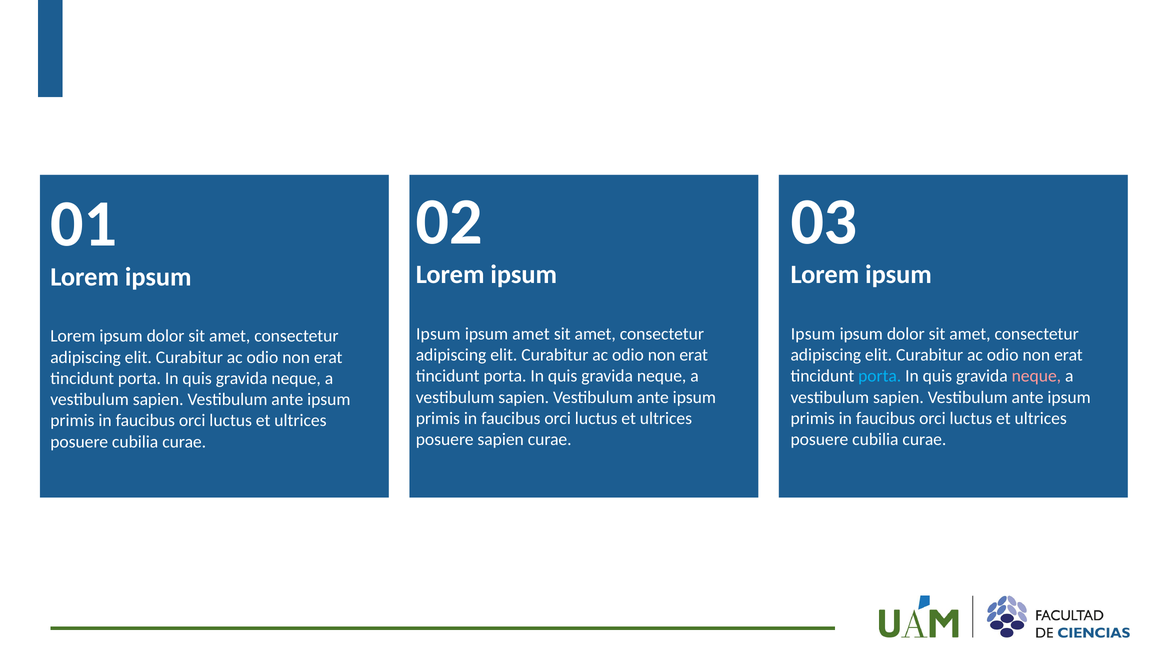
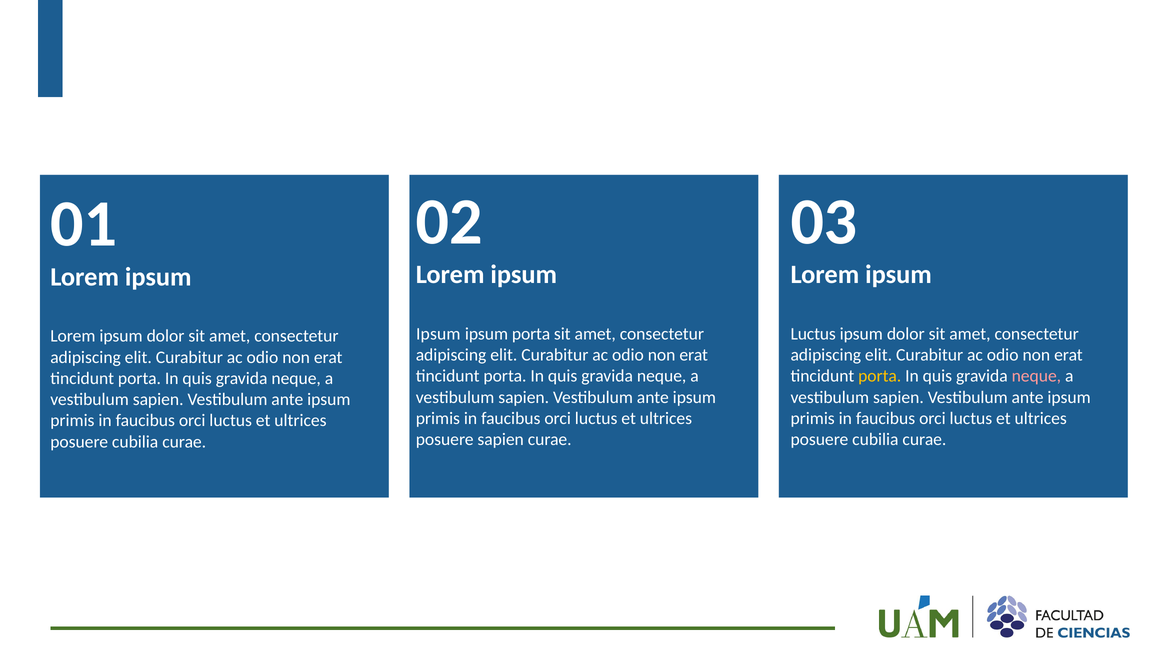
ipsum amet: amet -> porta (531, 334)
Ipsum: Ipsum -> Luctus (813, 334)
porta colour: light blue -> yellow (880, 376)
